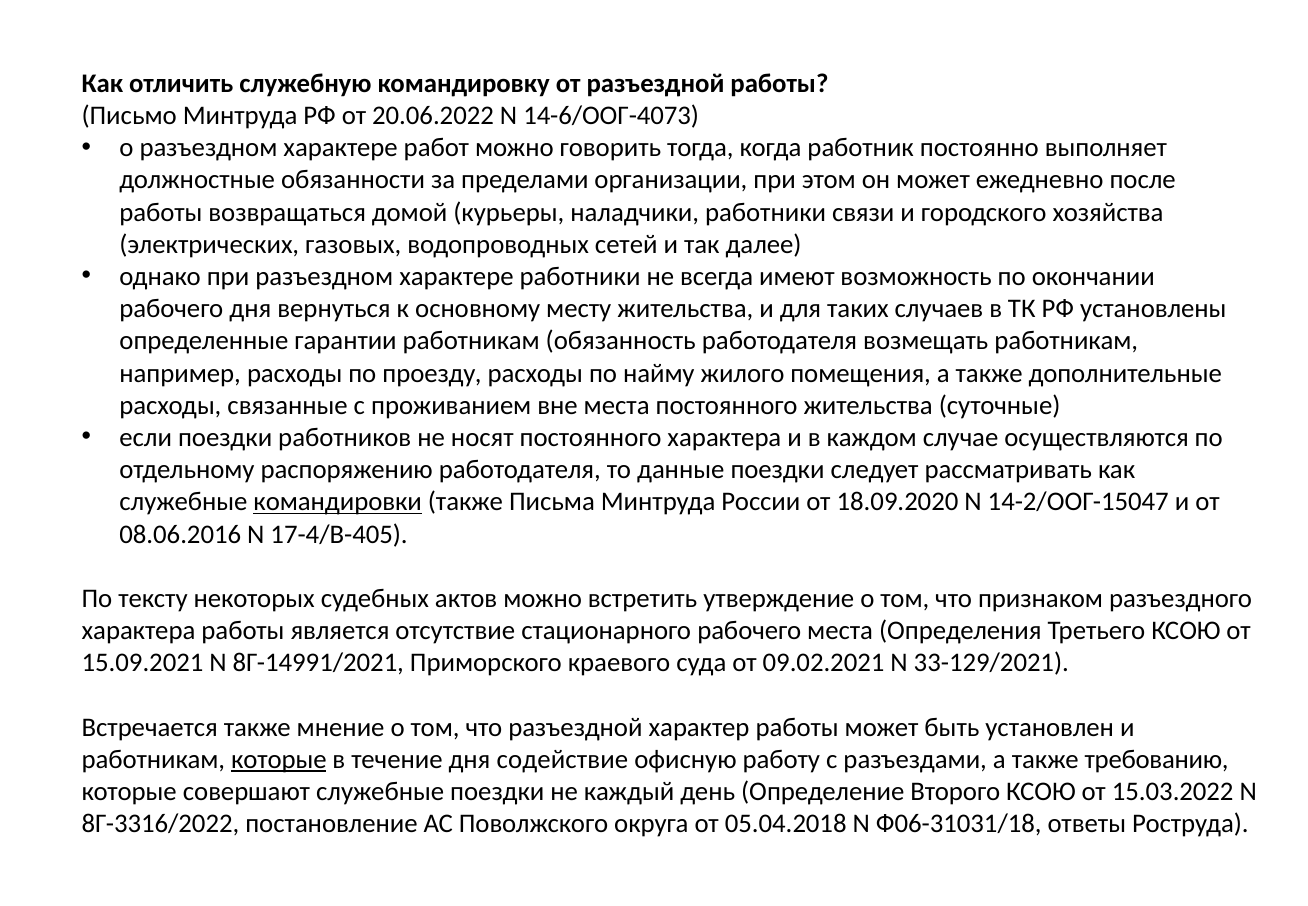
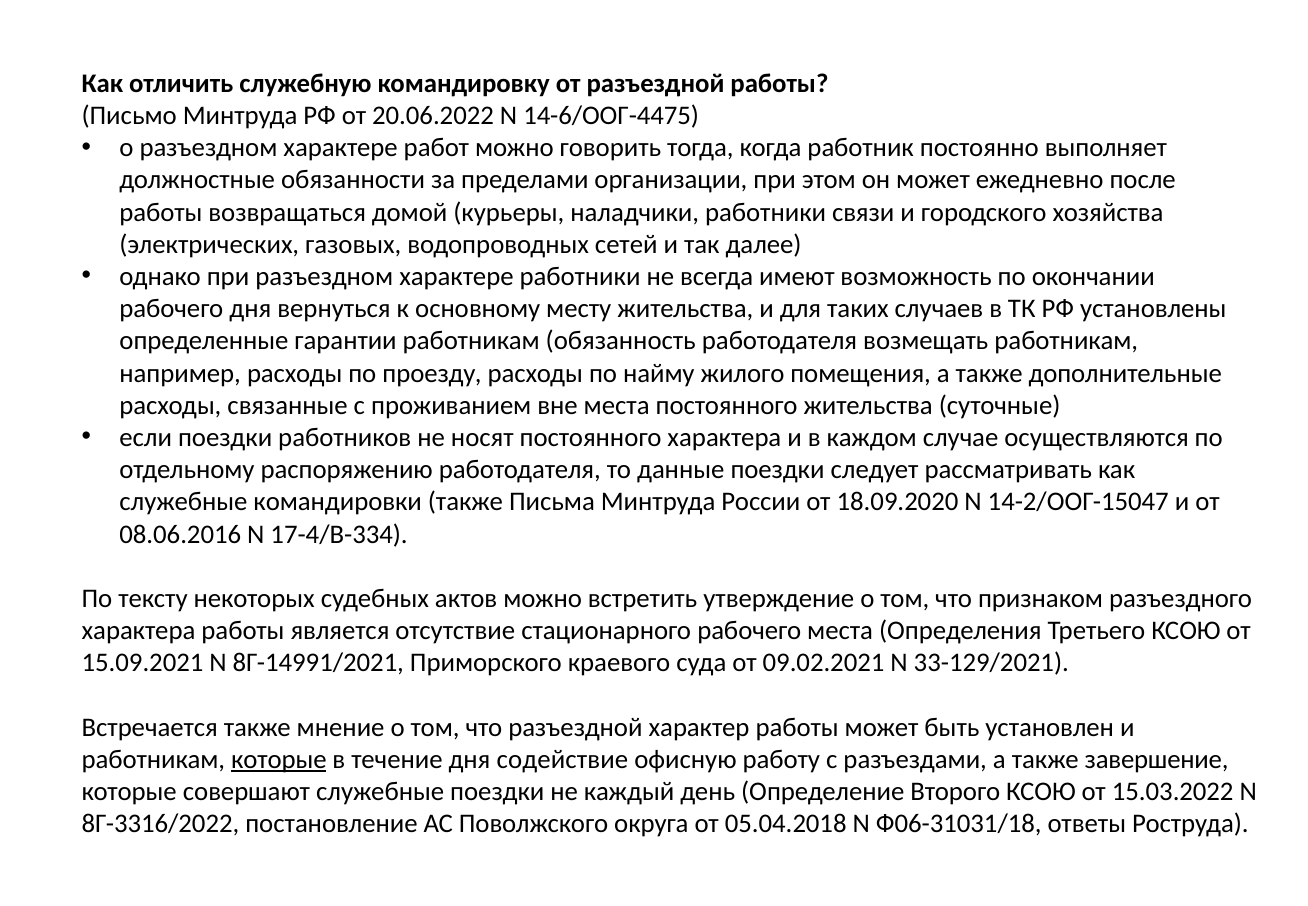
14-6/ООГ-4073: 14-6/ООГ-4073 -> 14-6/ООГ-4475 (611, 116)
командировки underline: present -> none (338, 502)
17-4/В-405: 17-4/В-405 -> 17-4/В-334 (339, 534)
требованию: требованию -> завершение (1157, 759)
